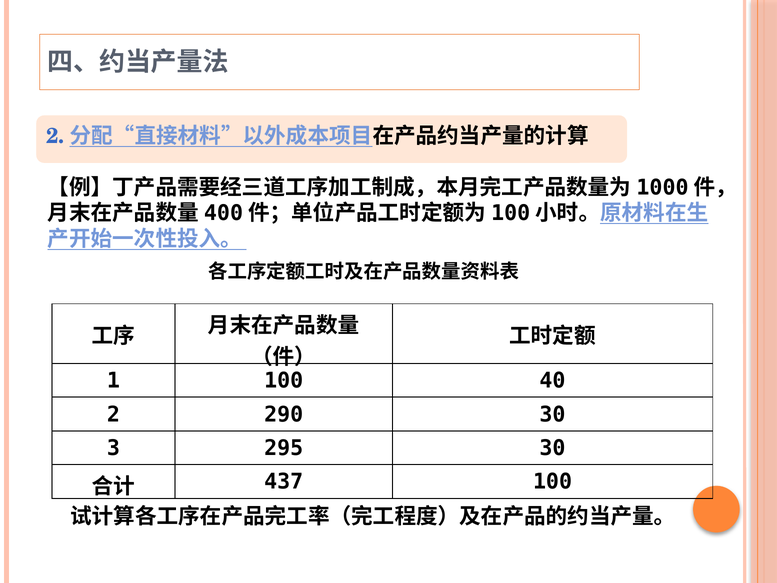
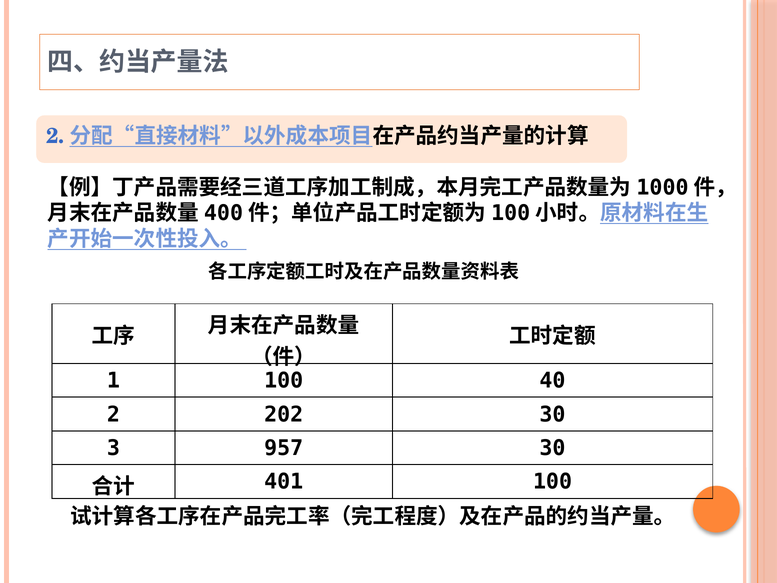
290: 290 -> 202 (284, 414)
295: 295 -> 957 (284, 448)
437: 437 -> 401 (284, 482)
